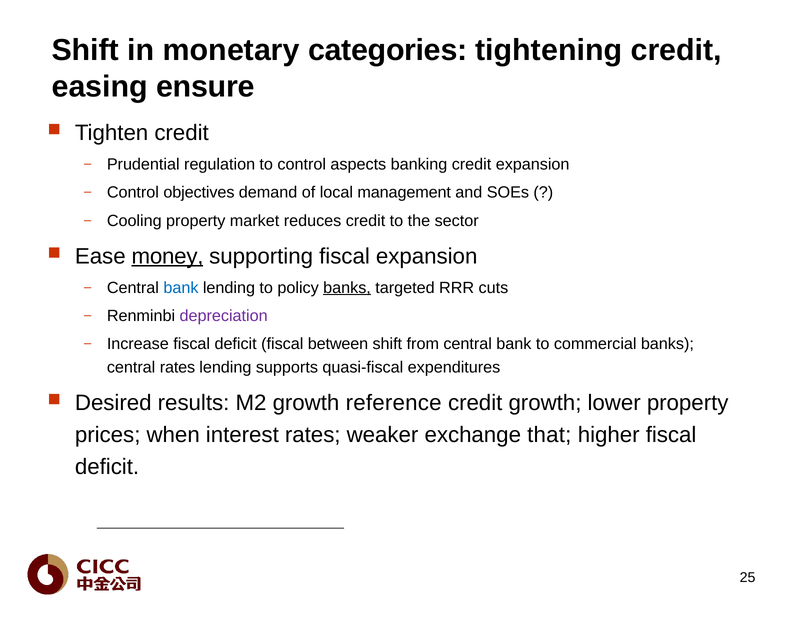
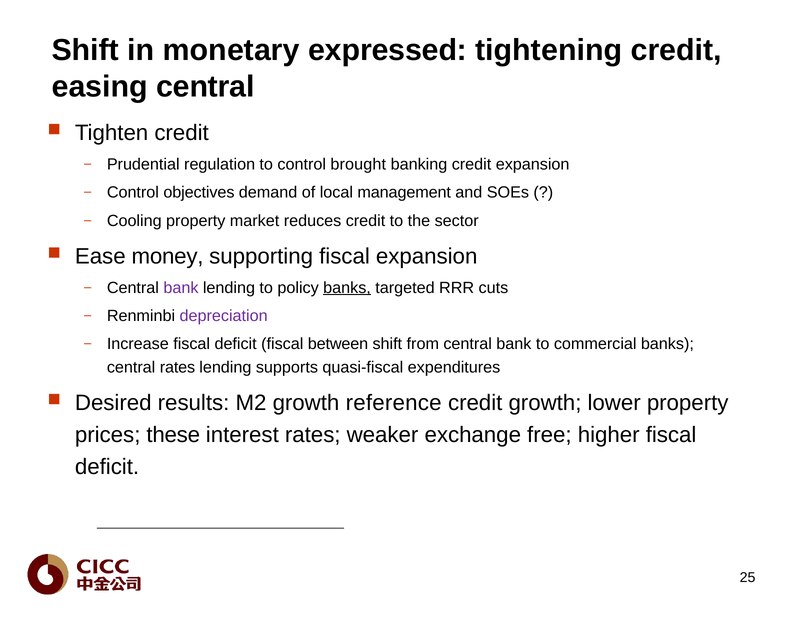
categories: categories -> expressed (388, 50)
easing ensure: ensure -> central (205, 87)
aspects: aspects -> brought (358, 165)
money underline: present -> none (168, 257)
bank colour: blue -> purple (181, 288)
when: when -> these (173, 435)
that: that -> free (549, 435)
